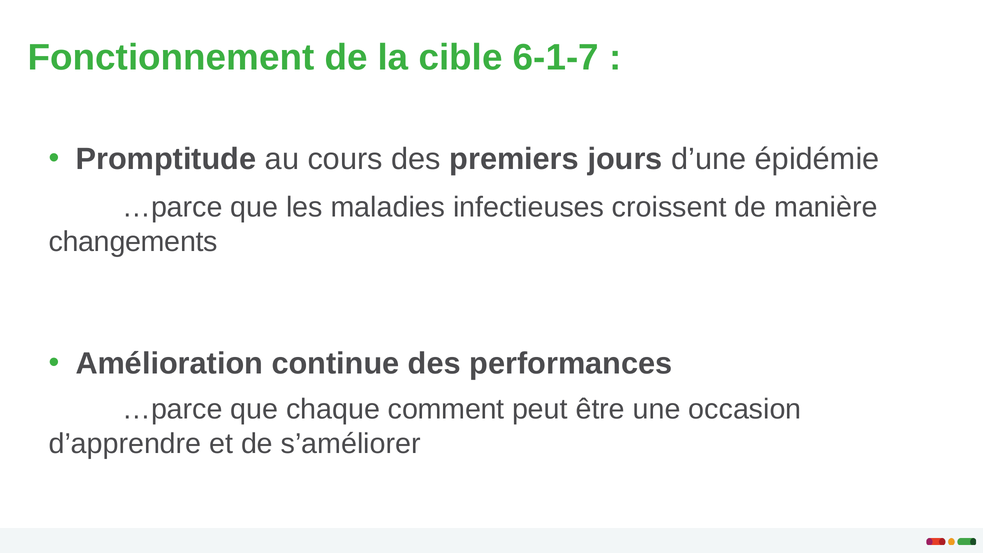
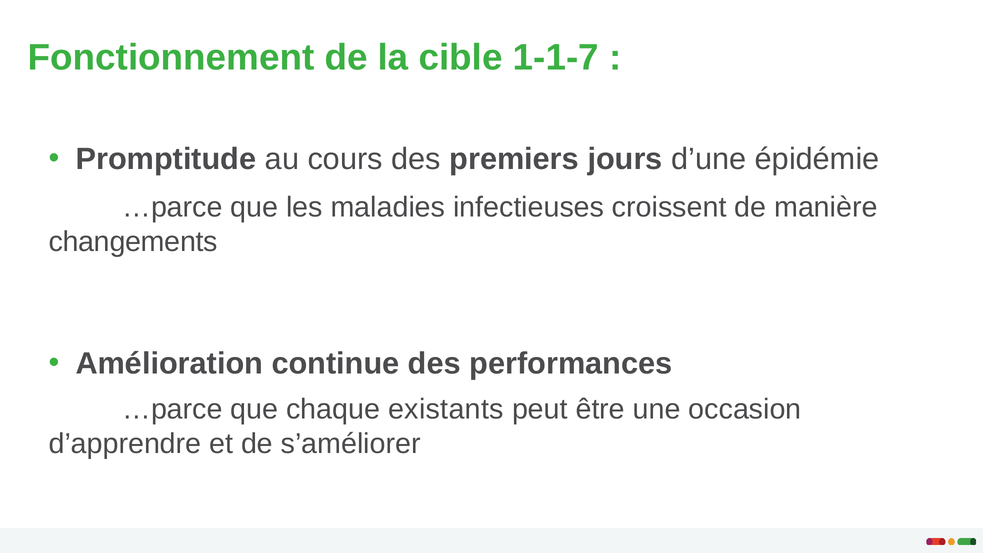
6-1-7: 6-1-7 -> 1-1-7 (556, 58)
comment: comment -> existants (446, 409)
